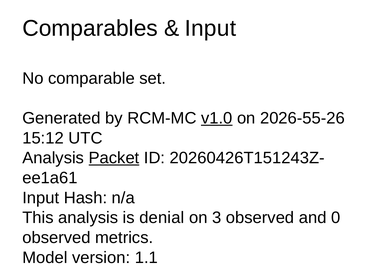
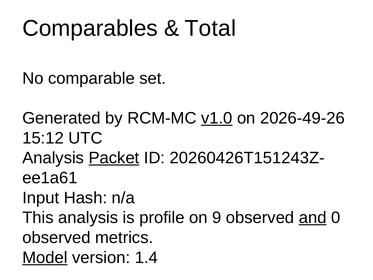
Input: Input -> Total (210, 28)
2026-55-26: 2026-55-26 -> 2026-49-26 (302, 118)
denial: denial -> profile (162, 218)
3: 3 -> 9 (217, 218)
and underline: none -> present (313, 218)
Model underline: none -> present (45, 257)
1.1: 1.1 -> 1.4 (146, 257)
